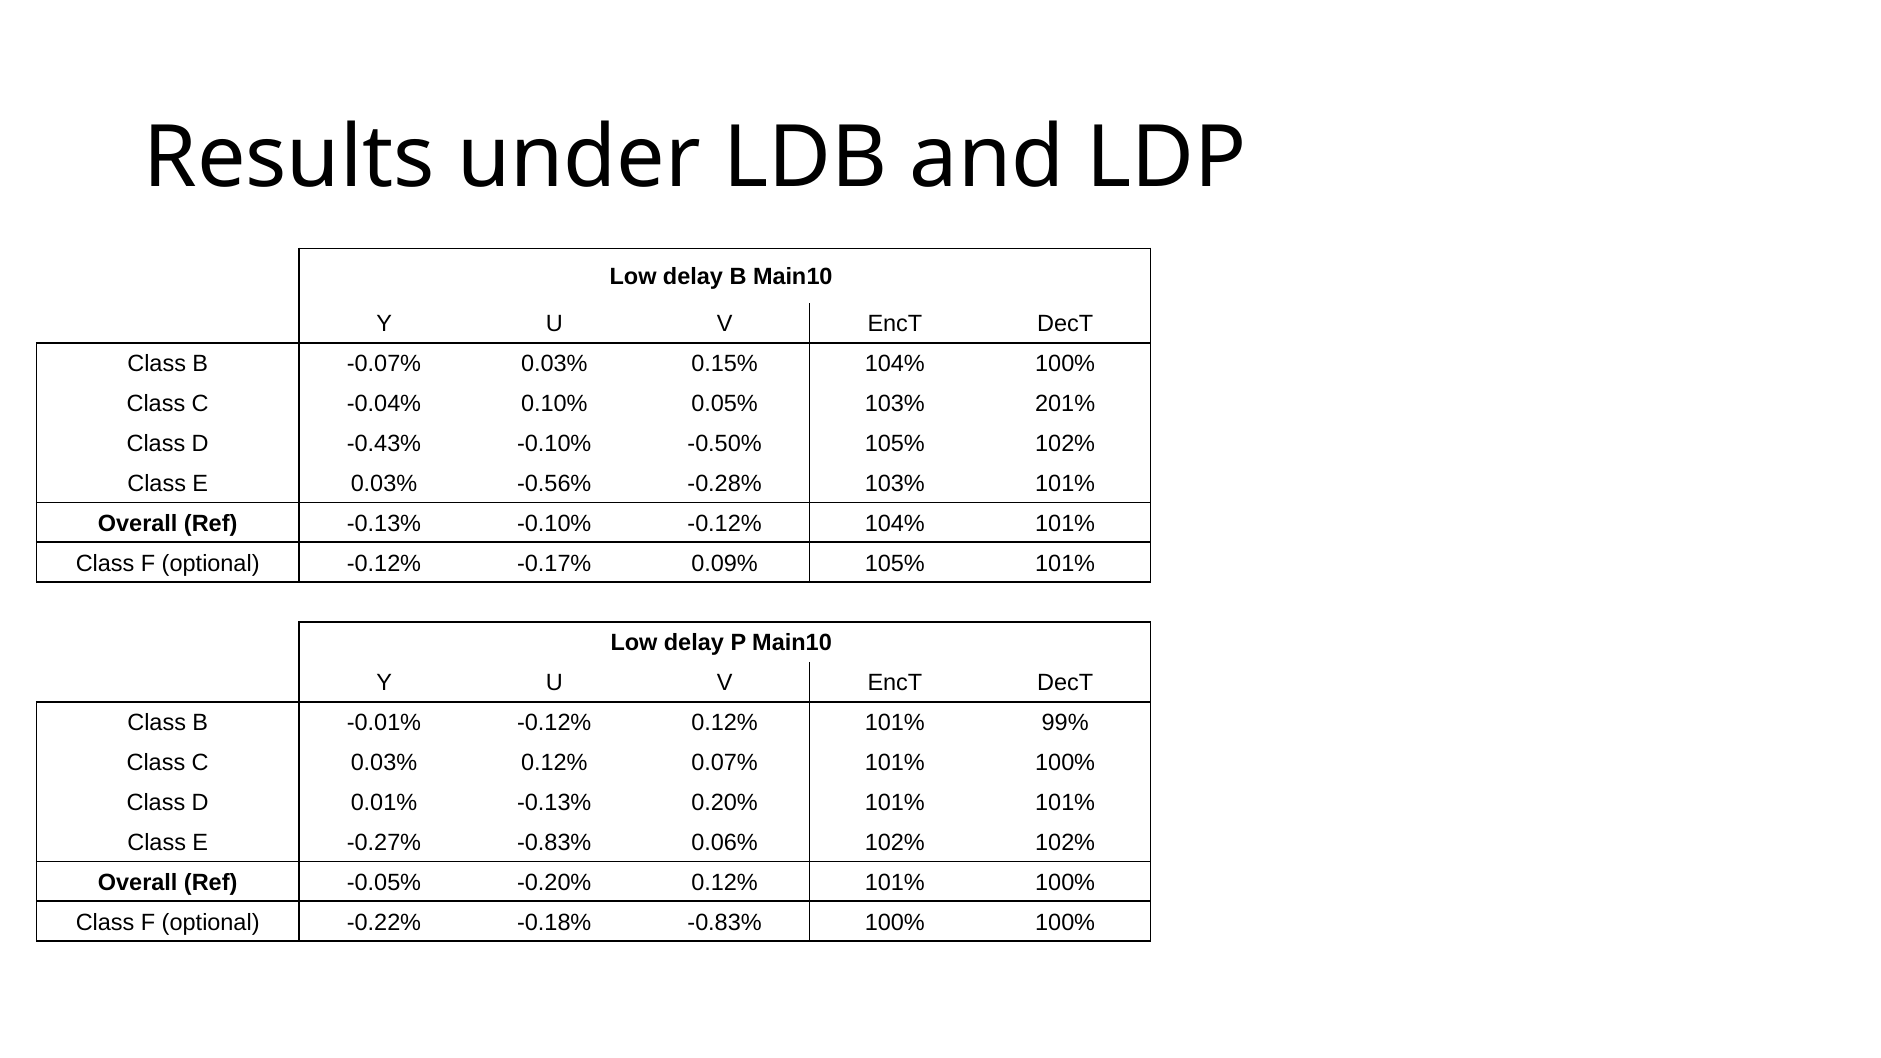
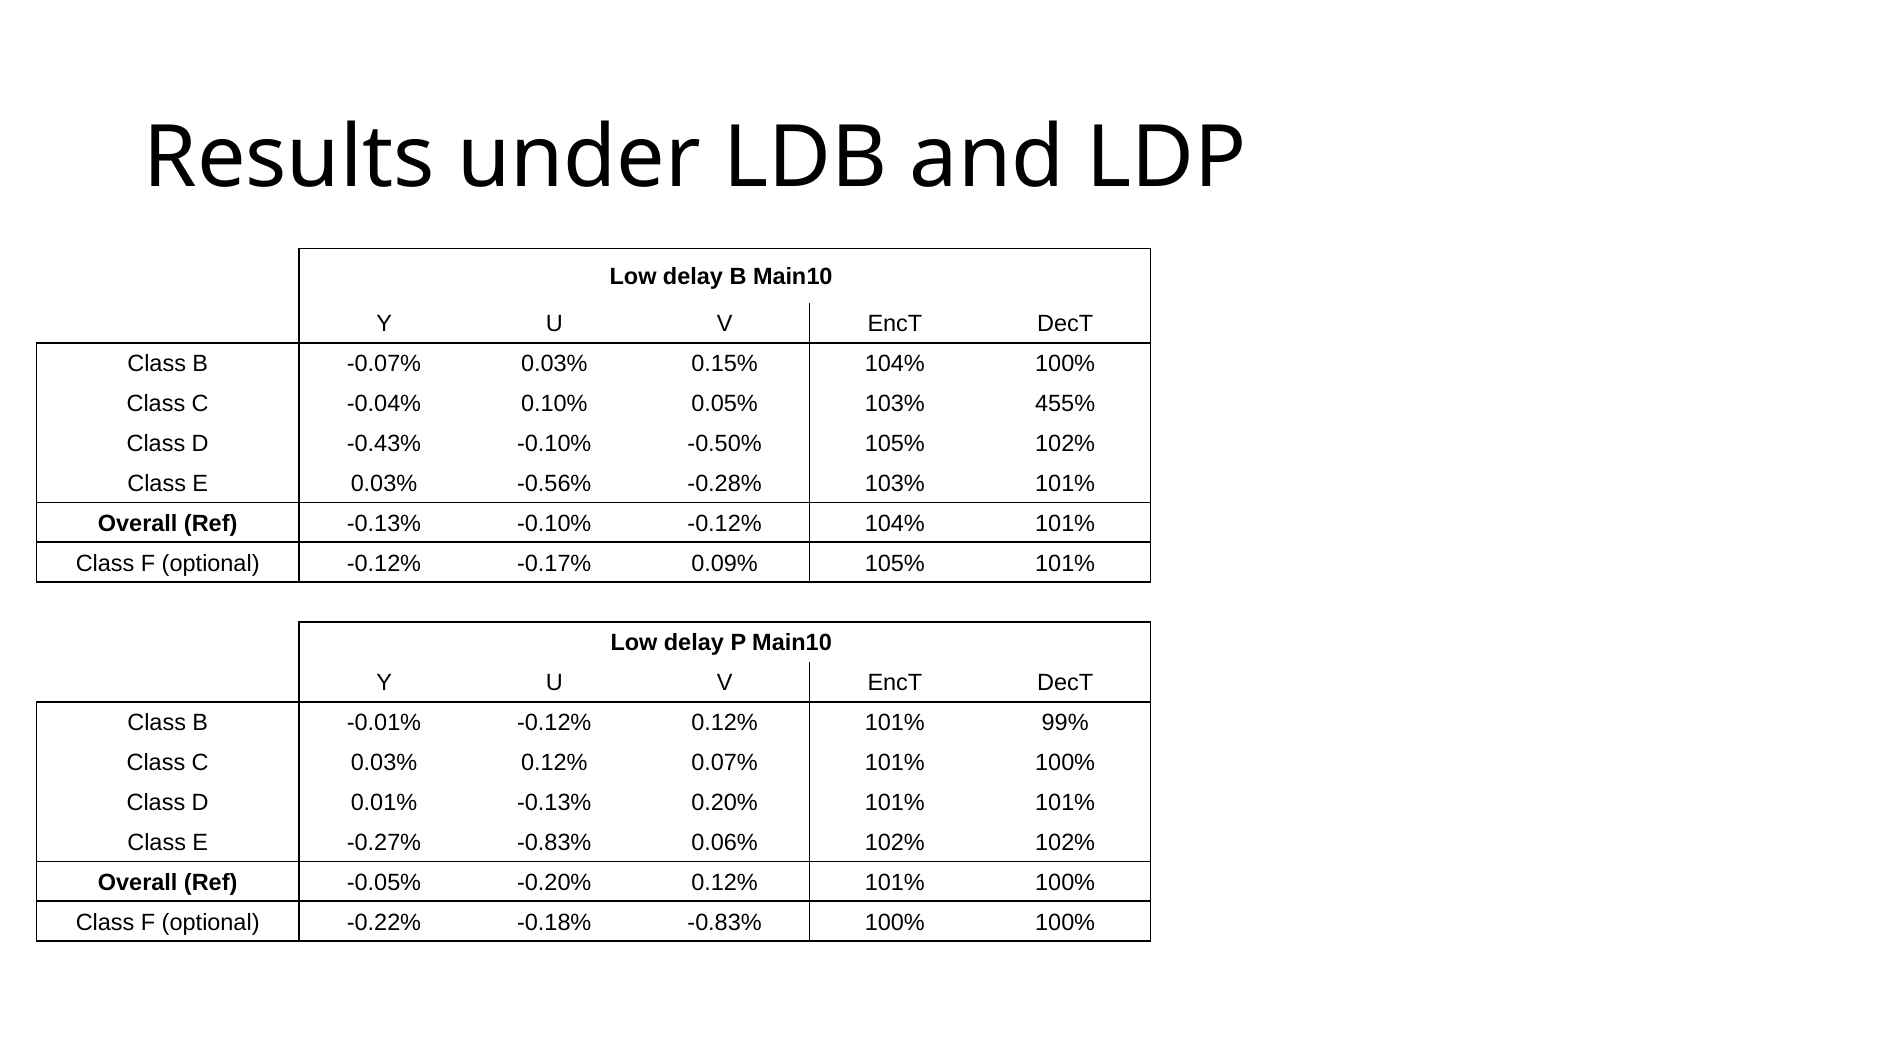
201%: 201% -> 455% (1065, 404)
